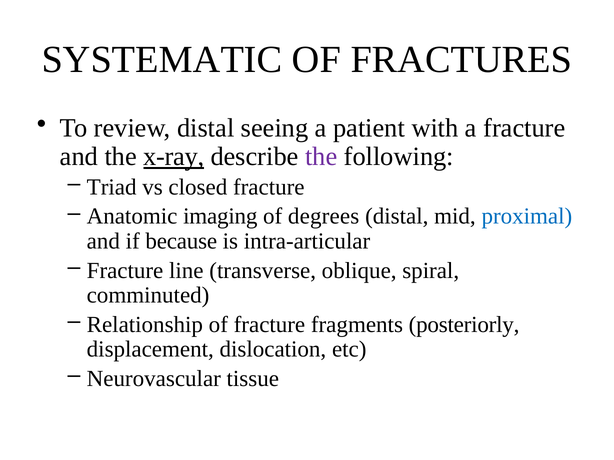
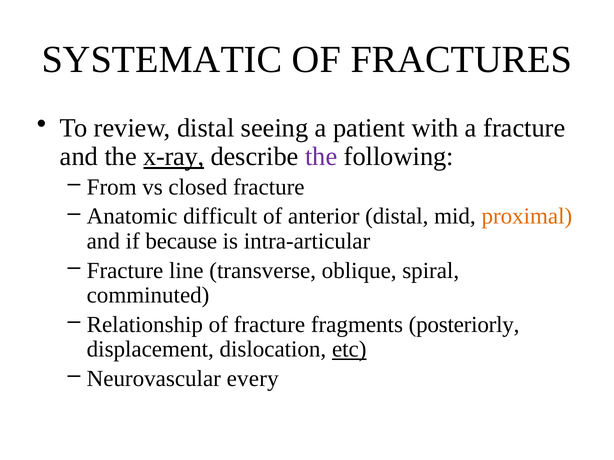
Triad: Triad -> From (112, 187)
imaging: imaging -> difficult (220, 217)
degrees: degrees -> anterior (324, 217)
proximal colour: blue -> orange (527, 217)
etc underline: none -> present (349, 350)
tissue: tissue -> every (253, 379)
